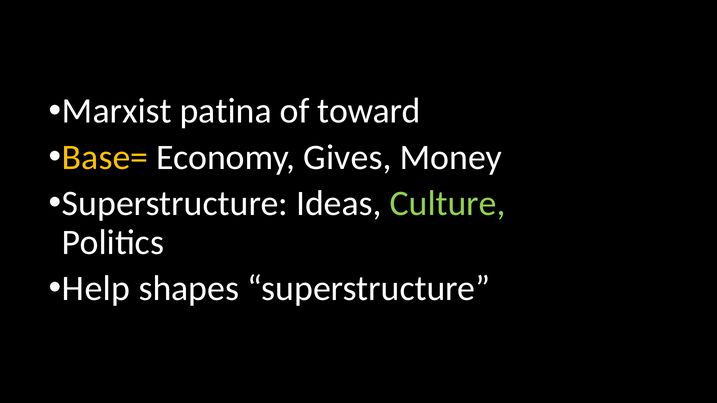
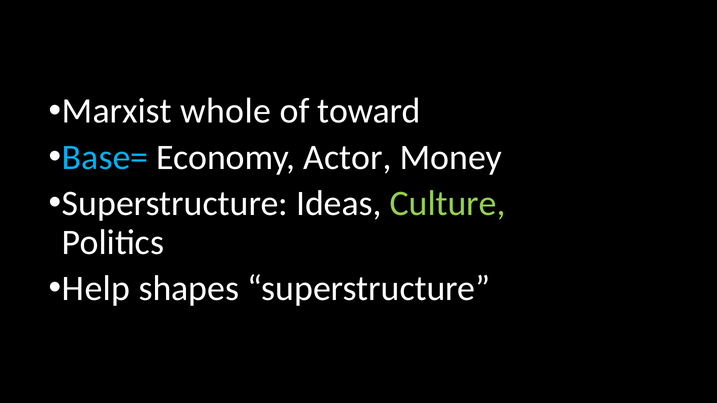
patina: patina -> whole (226, 111)
Base= colour: yellow -> light blue (105, 157)
Gives: Gives -> Actor (347, 157)
